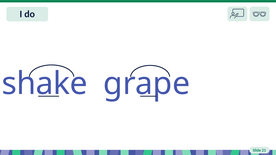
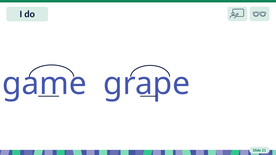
shake: shake -> game (44, 84)
